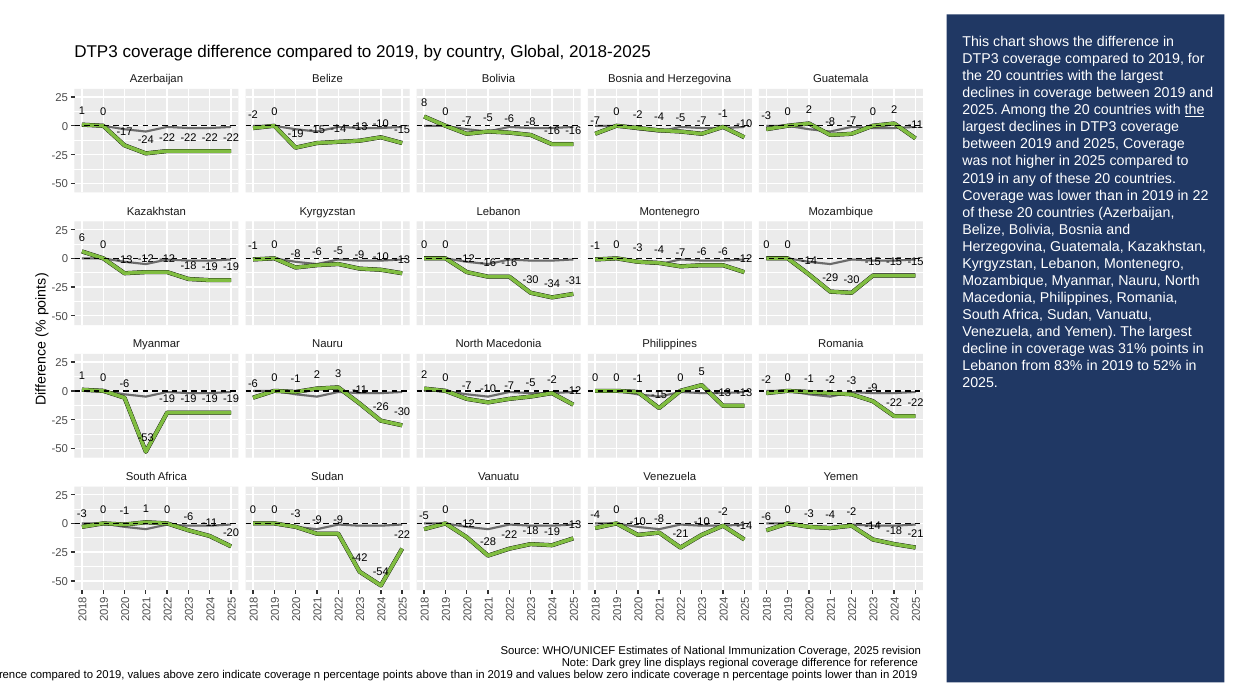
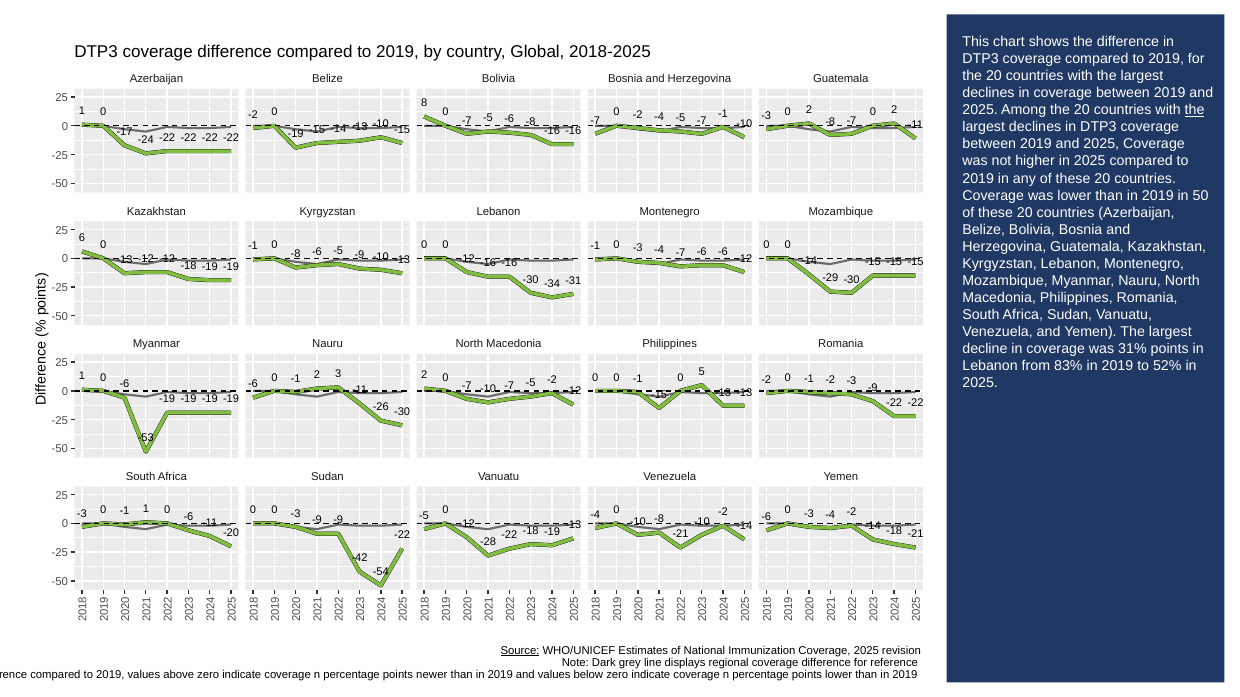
22: 22 -> 50 (1201, 196)
Source underline: none -> present (520, 651)
points above: above -> newer (432, 675)
